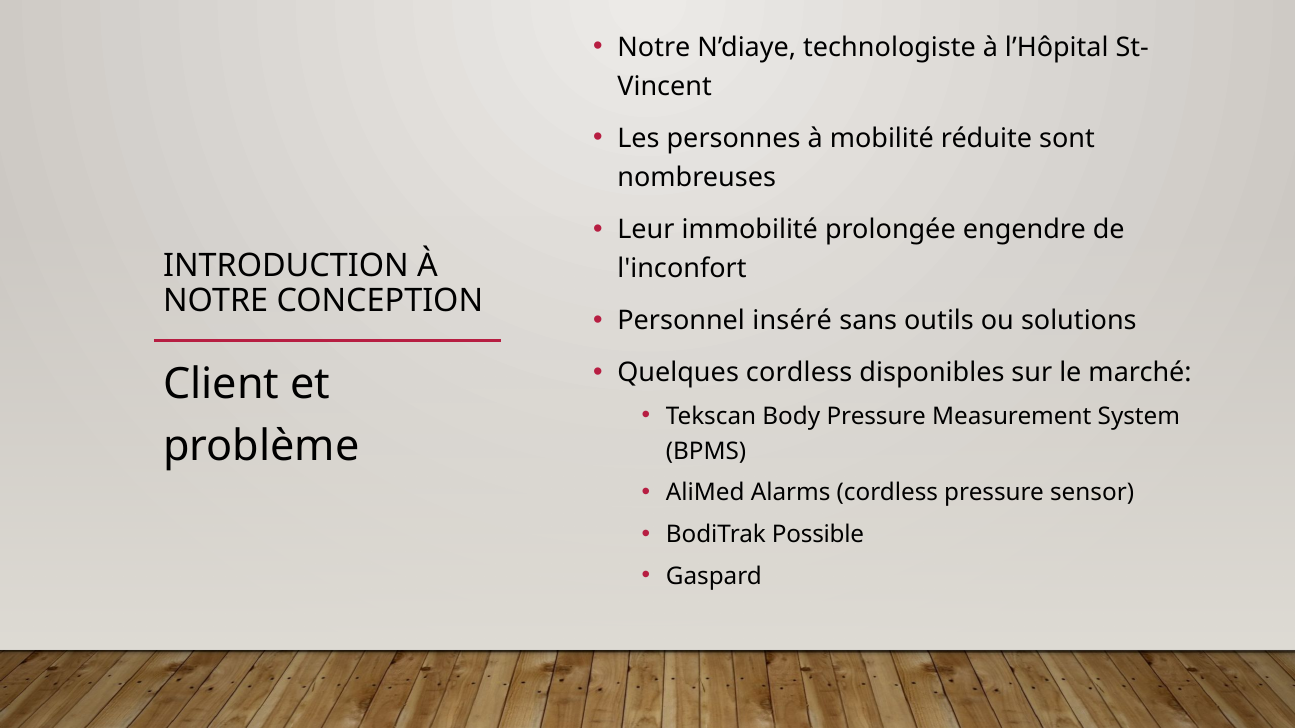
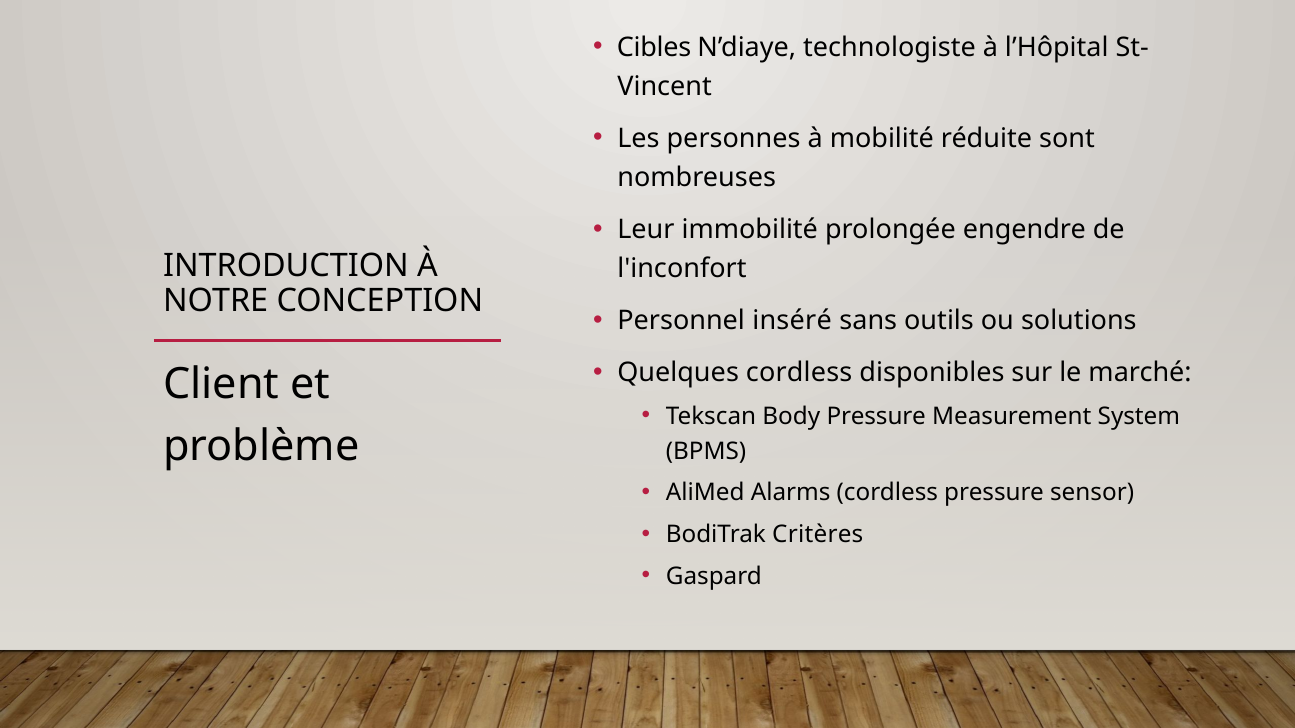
Notre: Notre -> Cibles (654, 47)
Possible: Possible -> Critères (818, 535)
